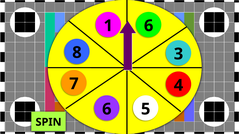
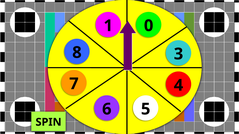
1 6: 6 -> 0 (149, 26)
